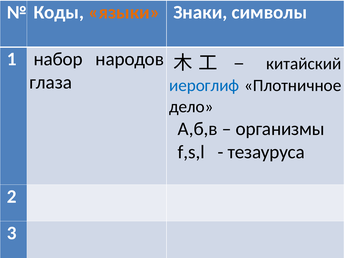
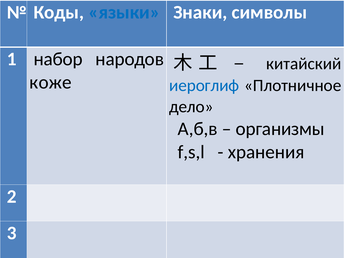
языки colour: orange -> blue (124, 12)
глаза: глаза -> коже (51, 82)
тезауруса: тезауруса -> хранения (266, 152)
